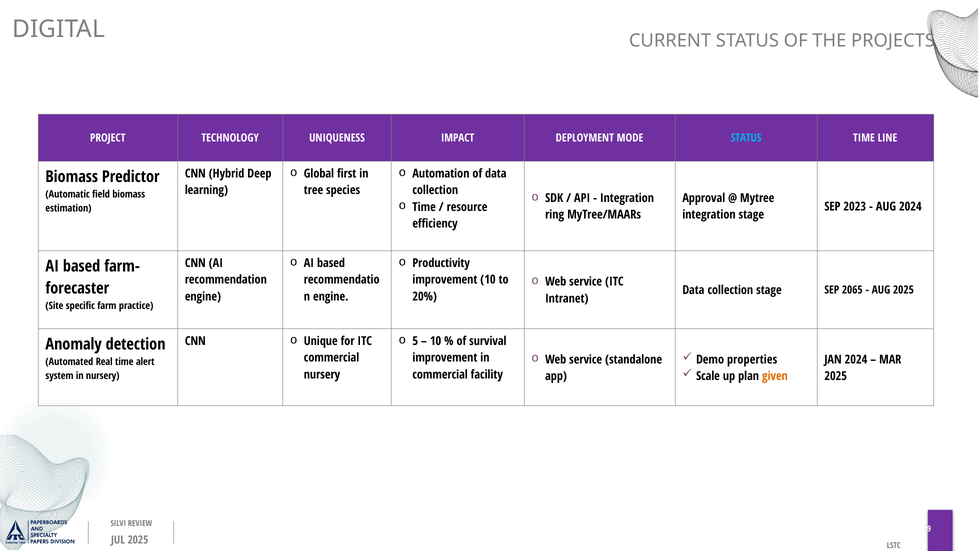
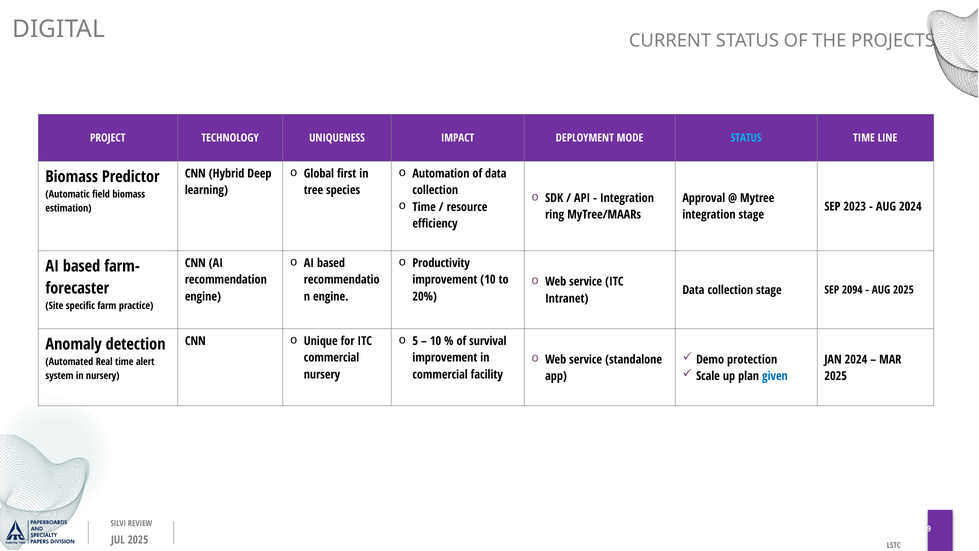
2065: 2065 -> 2094 (852, 290)
properties: properties -> protection (752, 359)
given colour: orange -> blue (775, 376)
